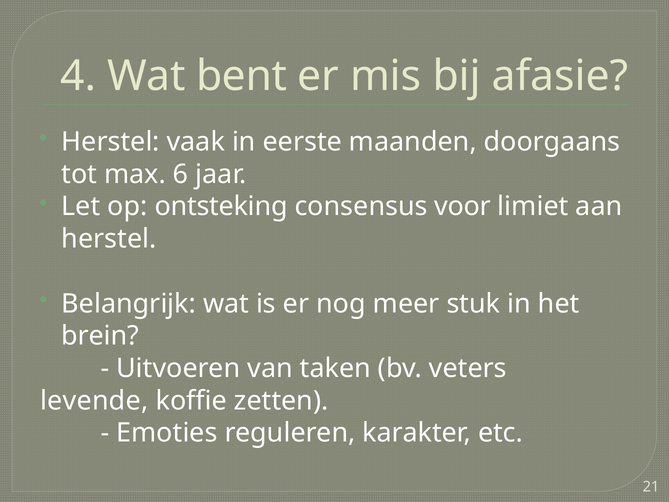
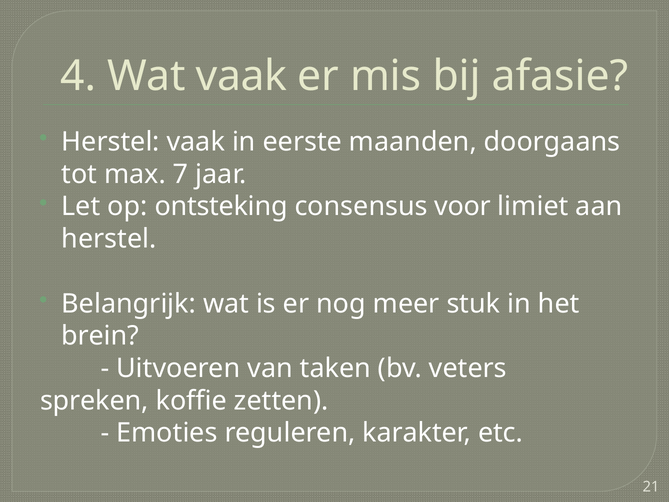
Wat bent: bent -> vaak (242, 76)
6: 6 -> 7 (181, 174)
levende: levende -> spreken (94, 401)
